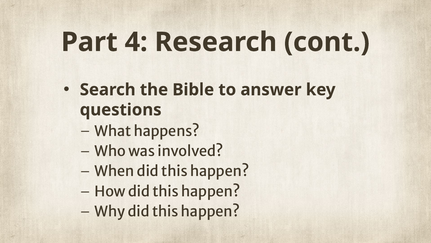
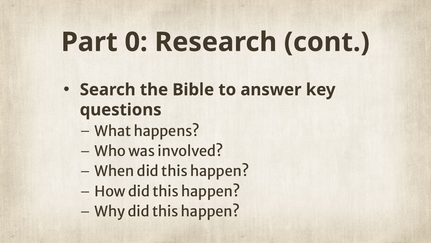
4: 4 -> 0 (136, 42)
